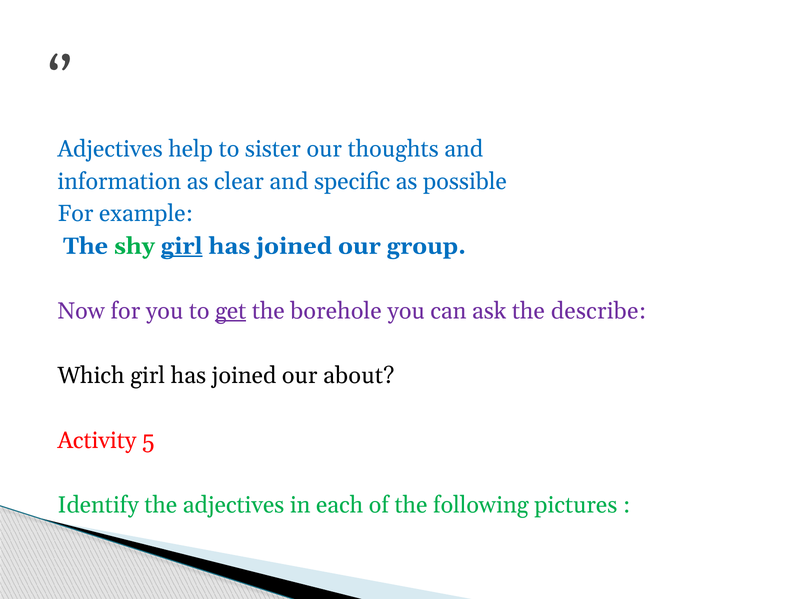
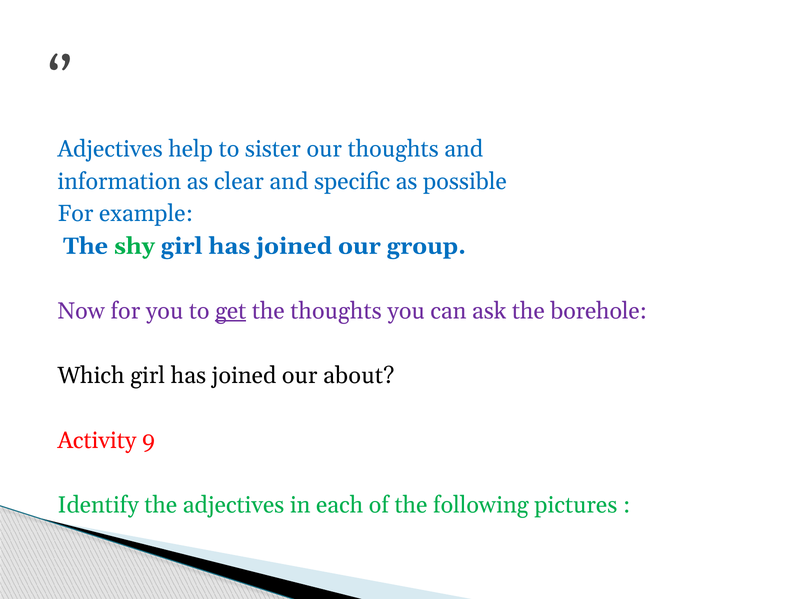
girl underline: present -> none (182, 246)
the borehole: borehole -> thoughts (336, 311)
describe: describe -> borehole (599, 311)
5: 5 -> 9 (148, 441)
